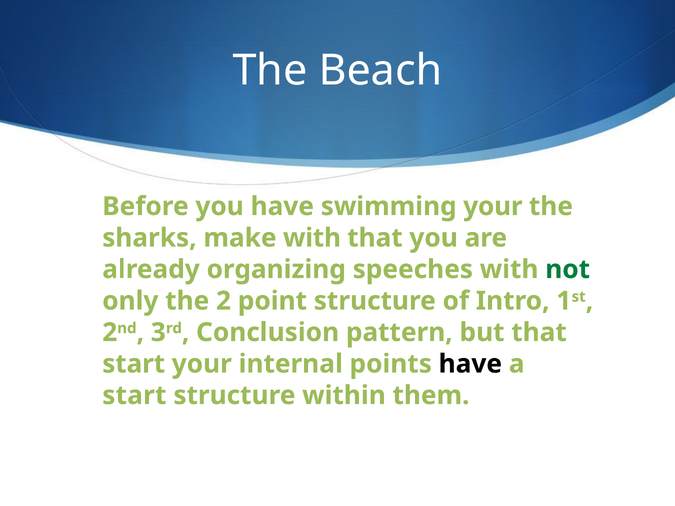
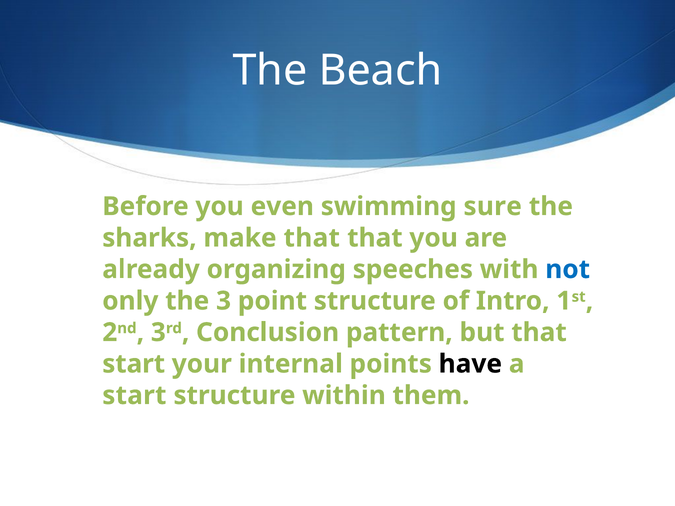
you have: have -> even (282, 207)
swimming your: your -> sure (493, 207)
make with: with -> that (312, 238)
not colour: green -> blue (568, 270)
the 2: 2 -> 3 (224, 301)
